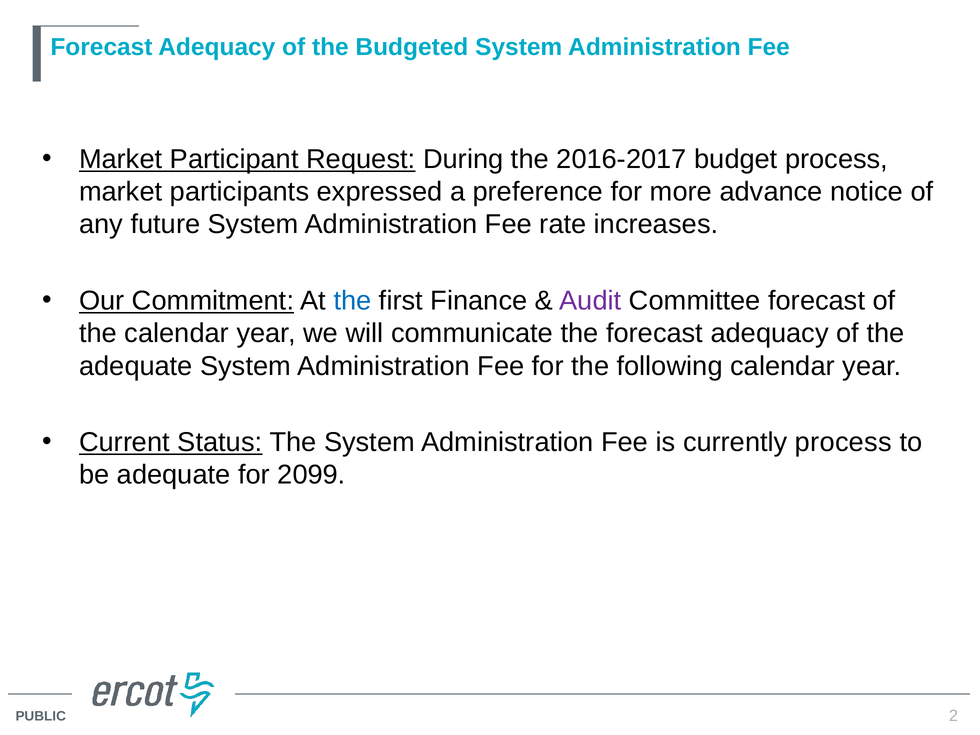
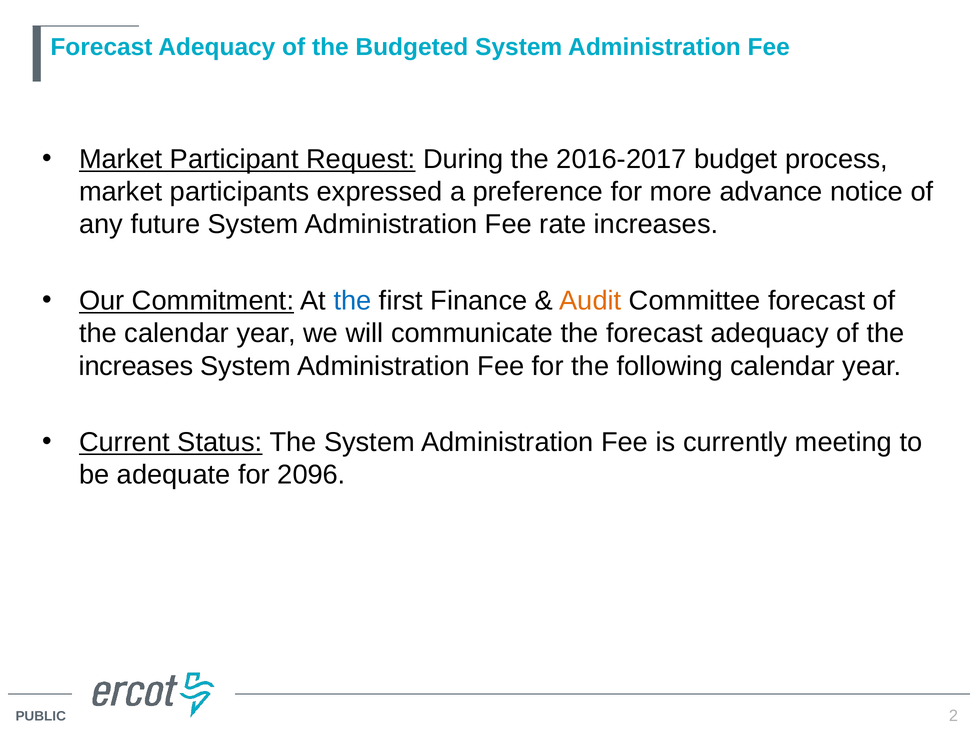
Audit colour: purple -> orange (590, 301)
adequate: adequate -> increases (136, 366)
currently process: process -> meeting (843, 442)
2099: 2099 -> 2096 (311, 475)
